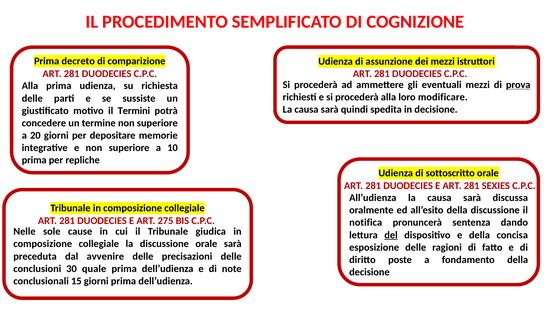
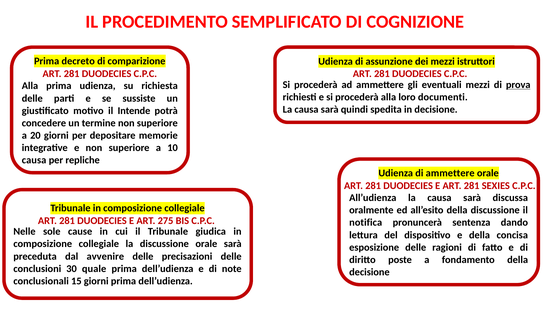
modificare: modificare -> documenti (443, 97)
Termini: Termini -> Intende (134, 111)
prima: prima -> causa (34, 160)
di sottoscritto: sottoscritto -> ammettere (450, 173)
del underline: present -> none (391, 235)
